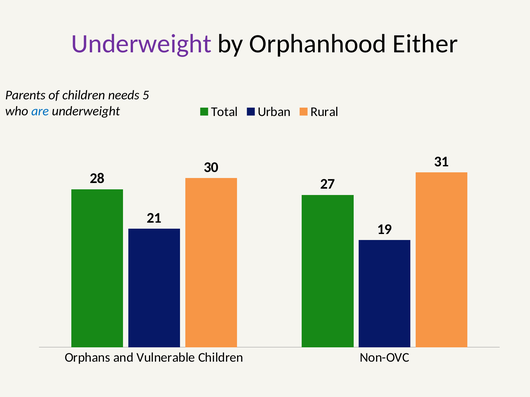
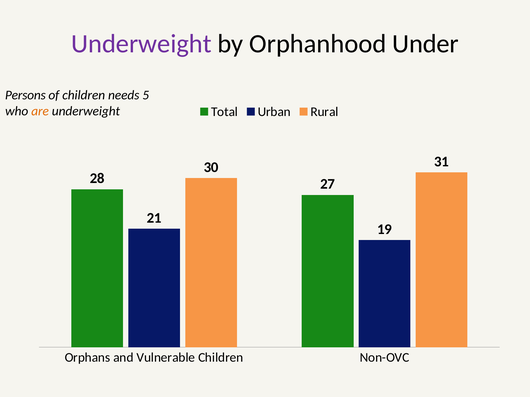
Either: Either -> Under (426, 44)
Parents: Parents -> Persons (25, 95)
are colour: blue -> orange (40, 111)
